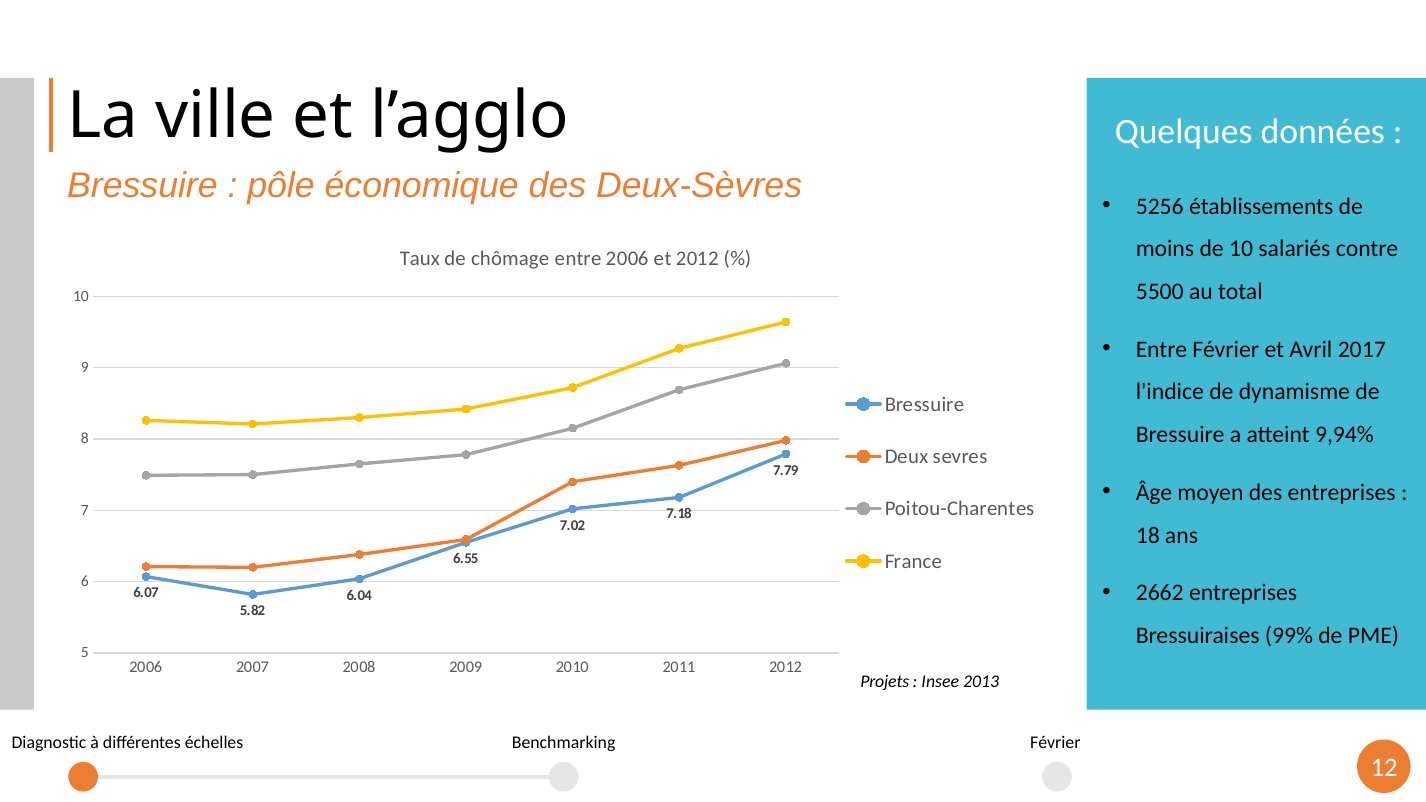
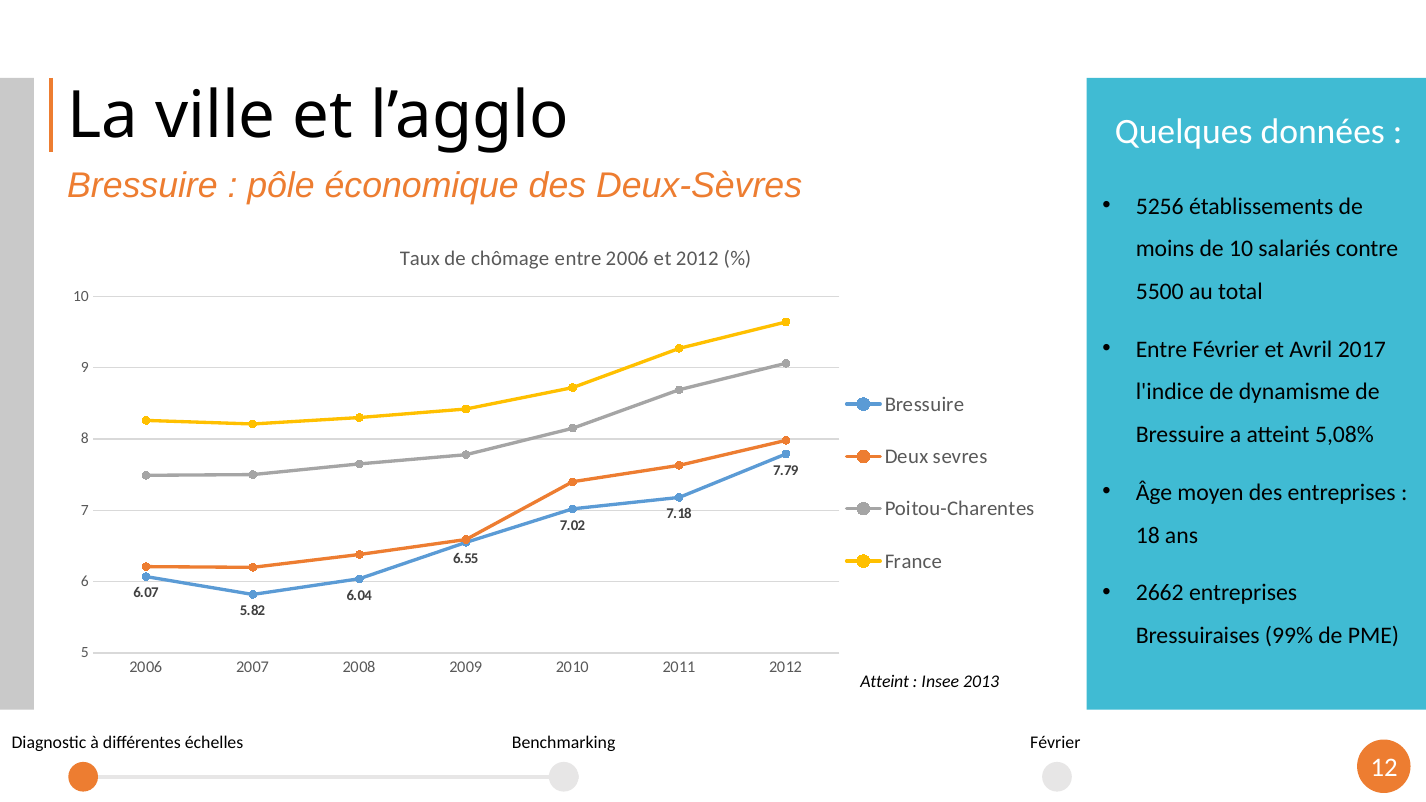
9,94%: 9,94% -> 5,08% (1344, 435)
Projets: Projets -> Atteint (885, 682)
